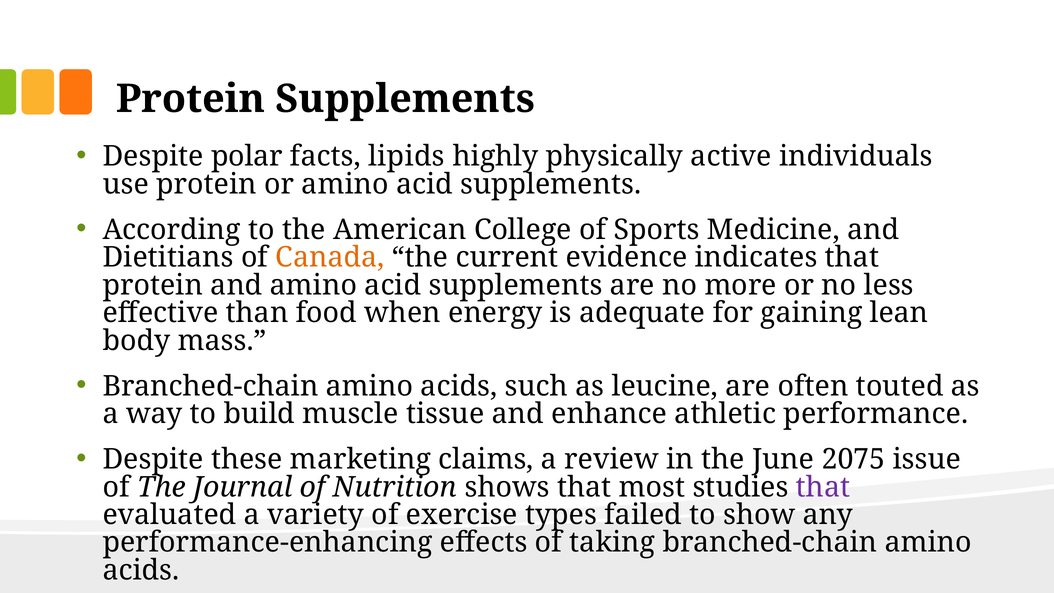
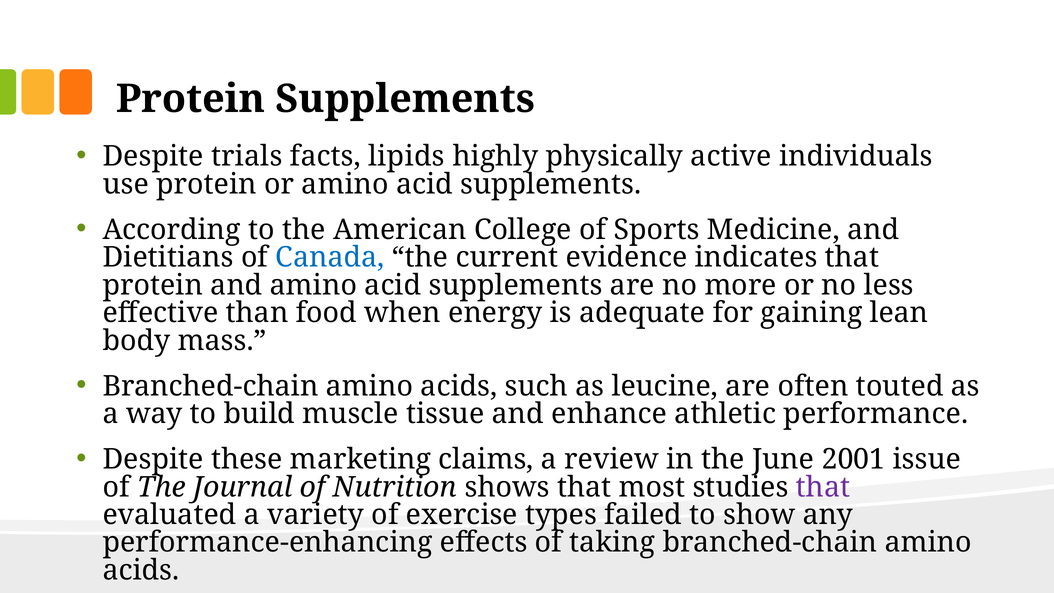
polar: polar -> trials (247, 156)
Canada colour: orange -> blue (330, 257)
2075: 2075 -> 2001 (853, 459)
